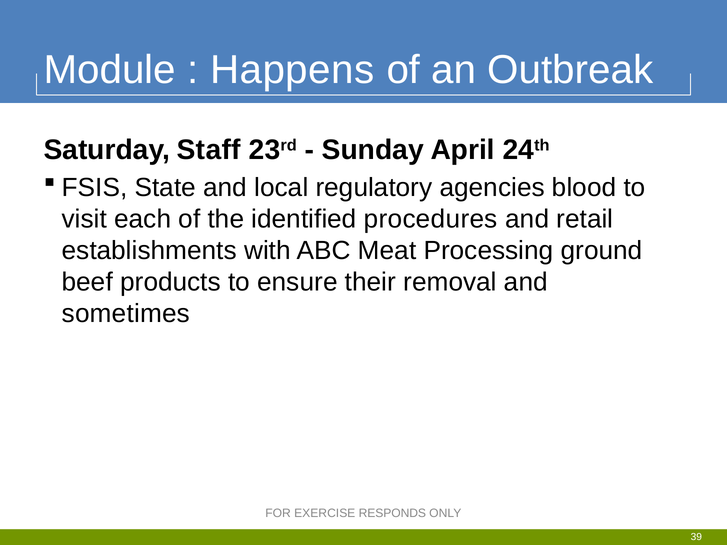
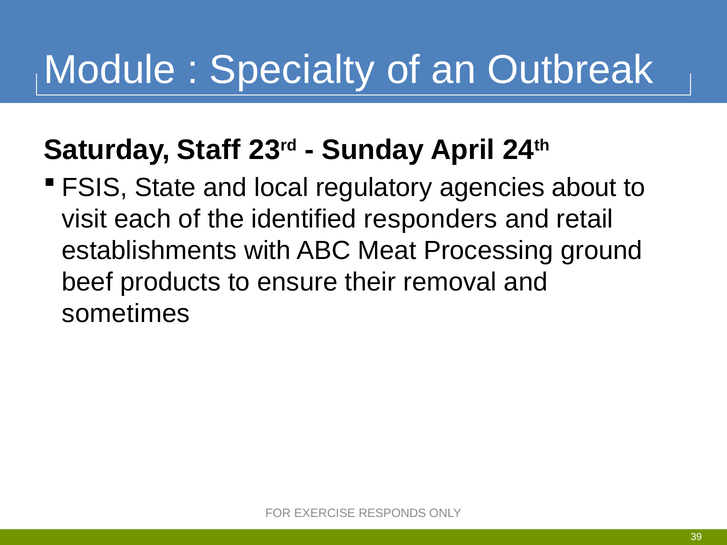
Happens: Happens -> Specialty (292, 70)
blood: blood -> about (584, 188)
procedures: procedures -> responders (431, 219)
